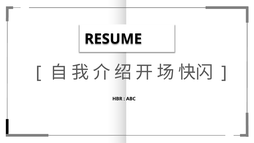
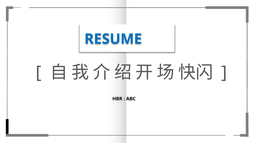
RESUME colour: black -> blue (113, 39)
